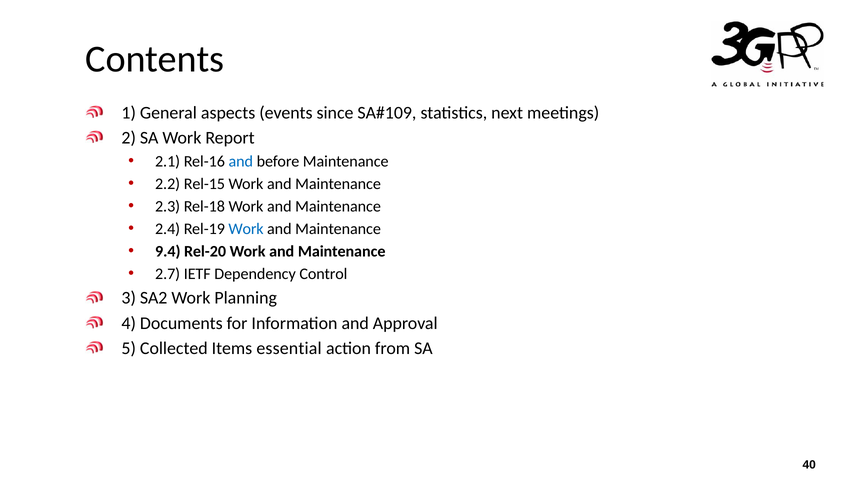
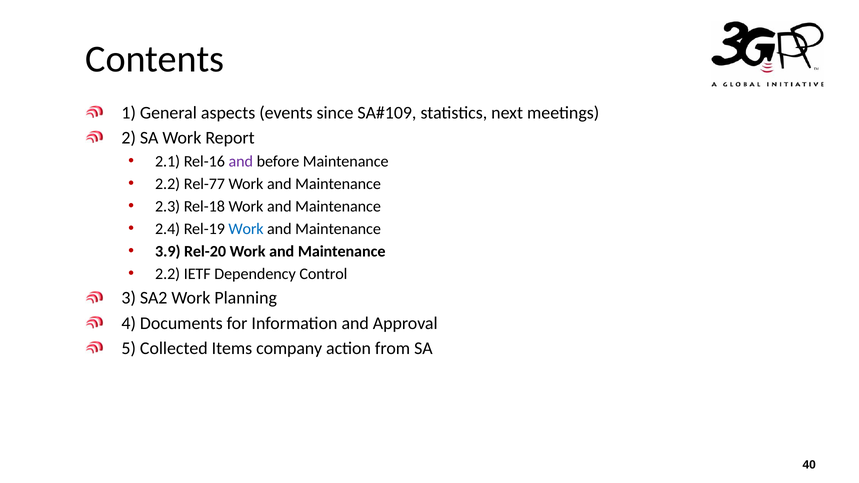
and colour: blue -> purple (241, 161)
Rel-15: Rel-15 -> Rel-77 (204, 184)
9.4: 9.4 -> 3.9 (168, 252)
2.7: 2.7 -> 2.2 (168, 274)
essential: essential -> company (289, 348)
